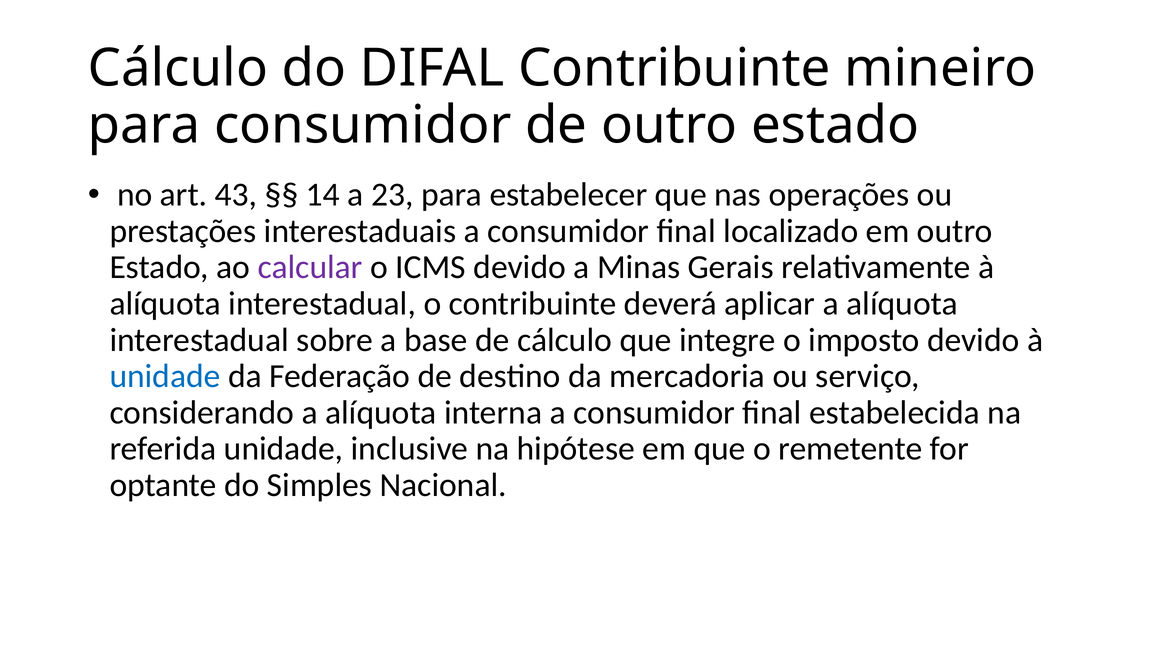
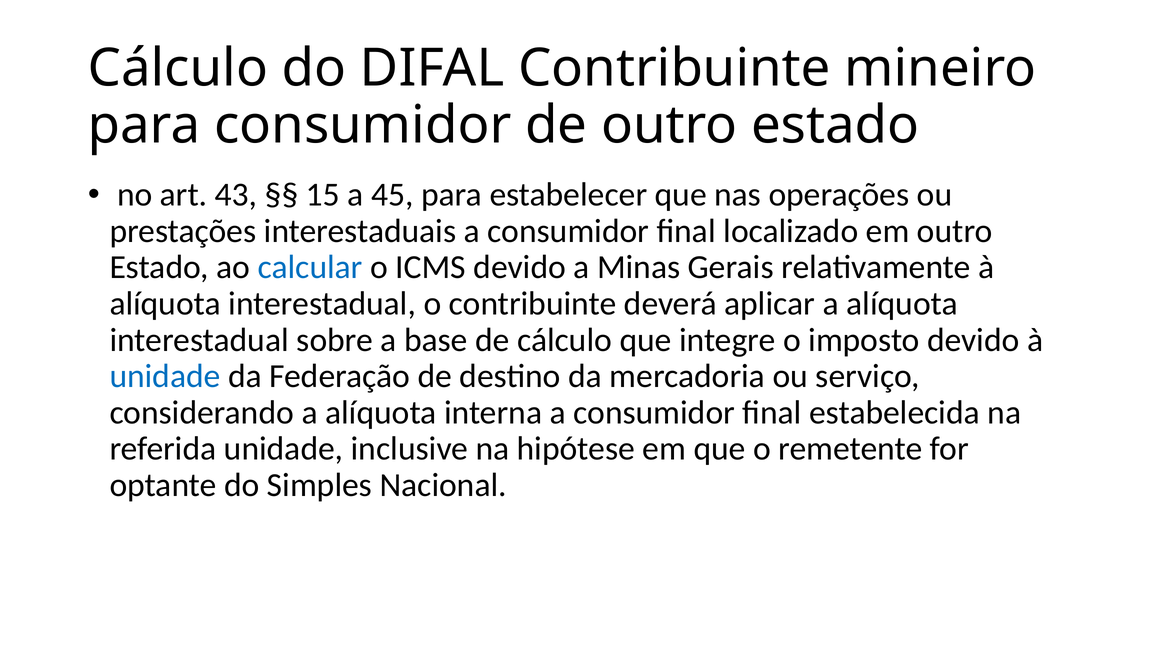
14: 14 -> 15 (323, 195)
23: 23 -> 45 (392, 195)
calcular colour: purple -> blue (310, 268)
